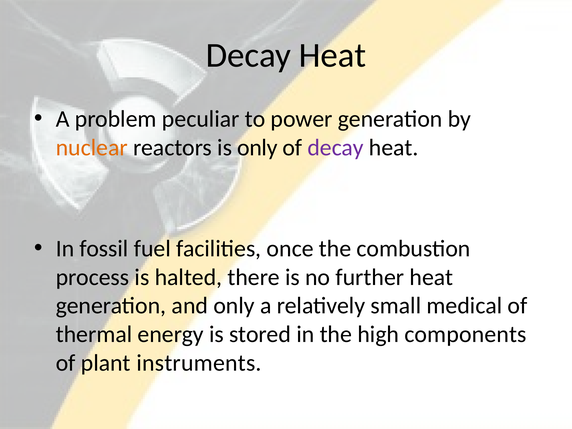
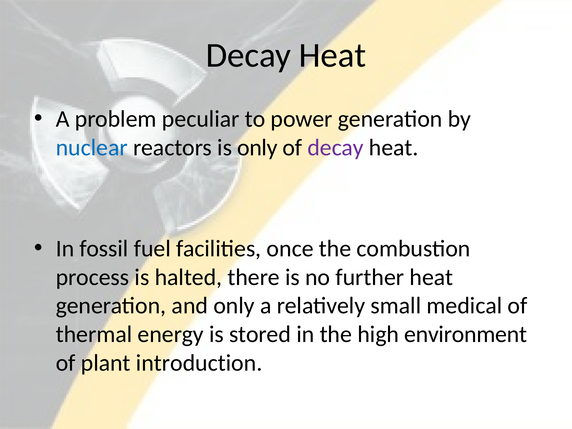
nuclear colour: orange -> blue (92, 148)
components: components -> environment (466, 334)
instruments: instruments -> introduction (199, 363)
